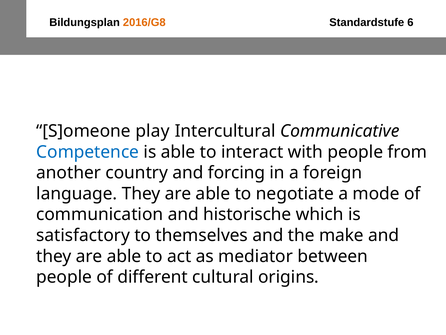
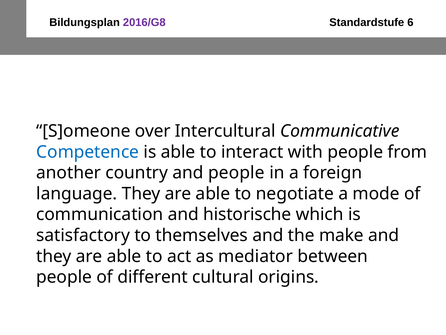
2016/G8 colour: orange -> purple (144, 22)
play: play -> over (153, 131)
and forcing: forcing -> people (236, 173)
